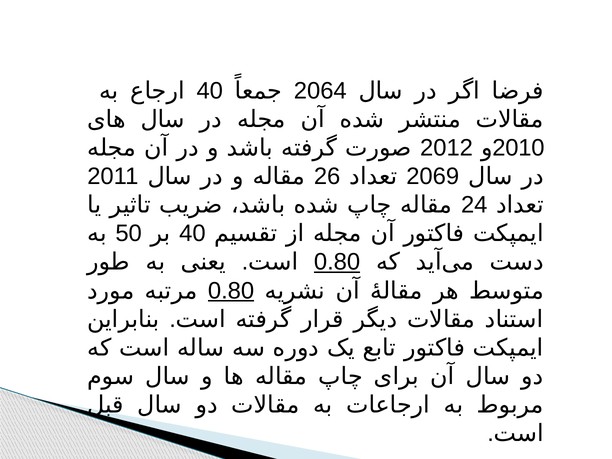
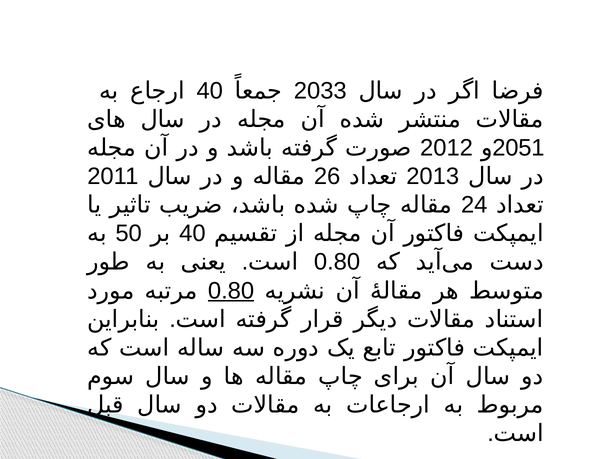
2064: 2064 -> 2033 (320, 91)
2010: 2010 -> 2051 (518, 148)
2069: 2069 -> 2013 (433, 176)
0.80 underline: present -> none (337, 262)
